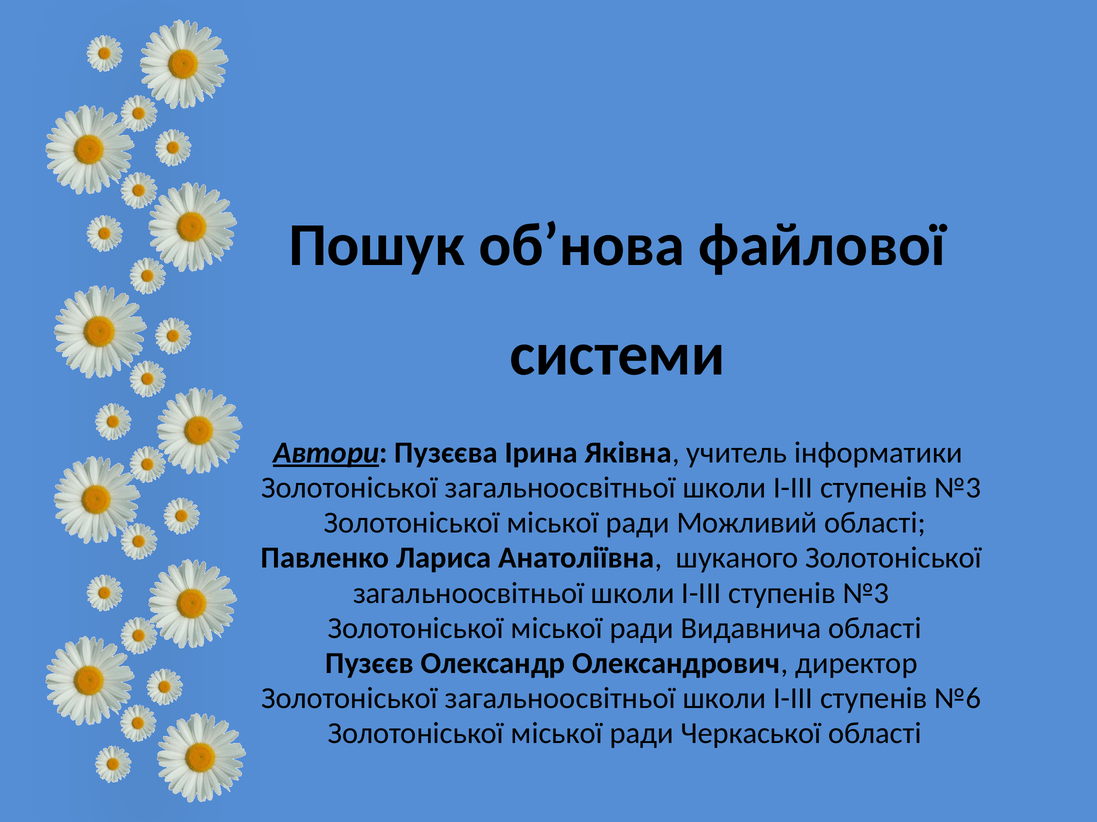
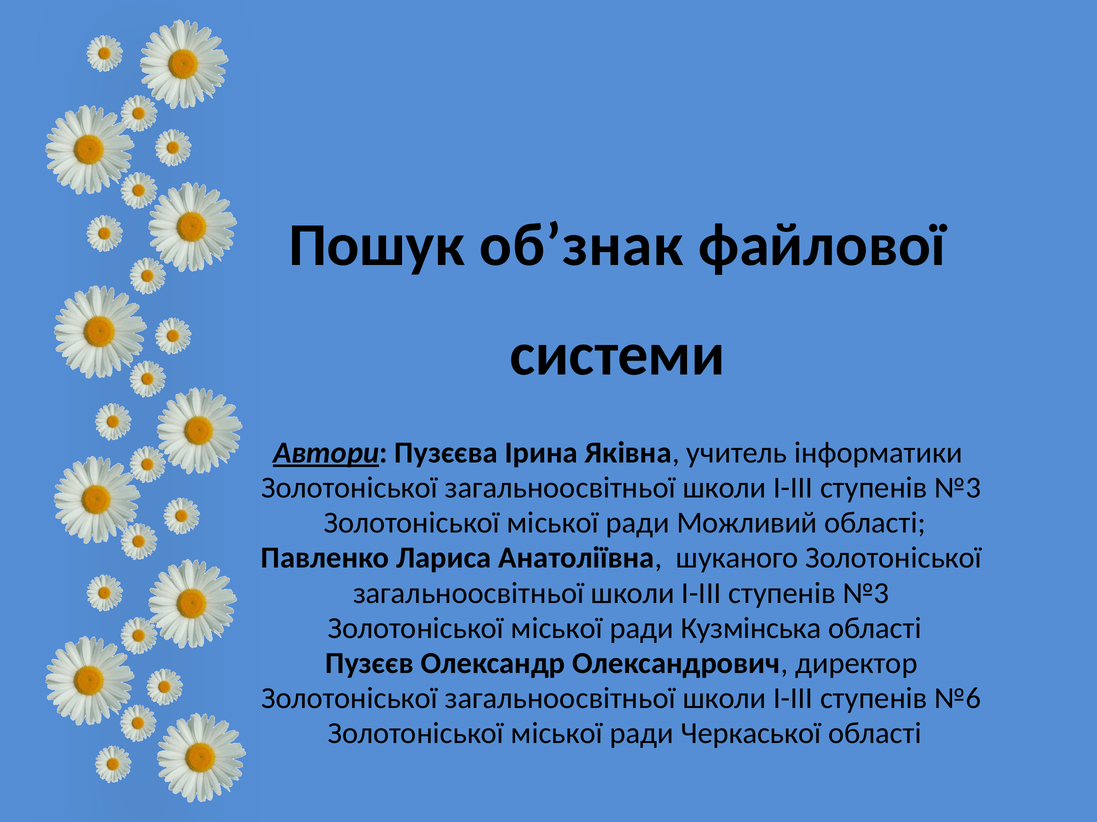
об’нова: об’нова -> об’знак (581, 245)
Видавнича: Видавнича -> Кузмінська (751, 629)
